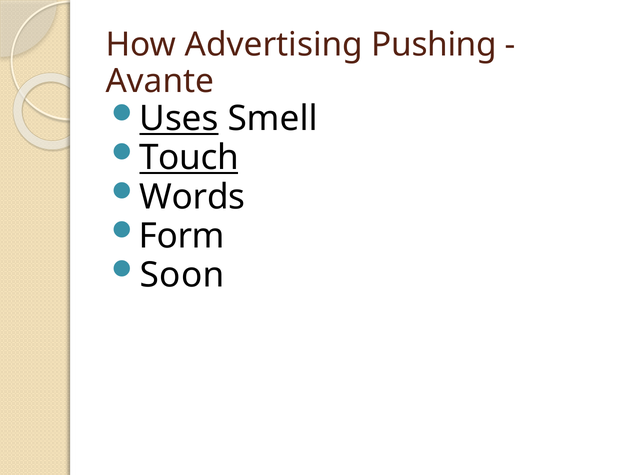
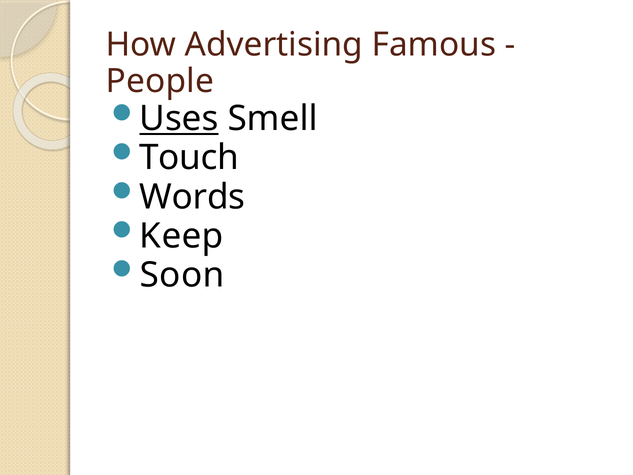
Pushing: Pushing -> Famous (434, 45)
Avante: Avante -> People (160, 81)
Touch underline: present -> none (189, 158)
Form: Form -> Keep (181, 236)
